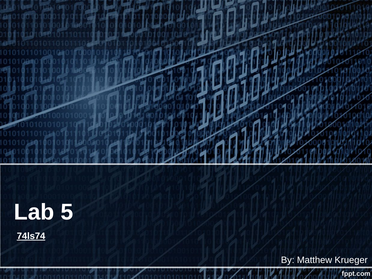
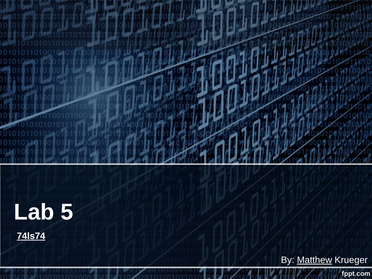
Matthew underline: none -> present (314, 260)
